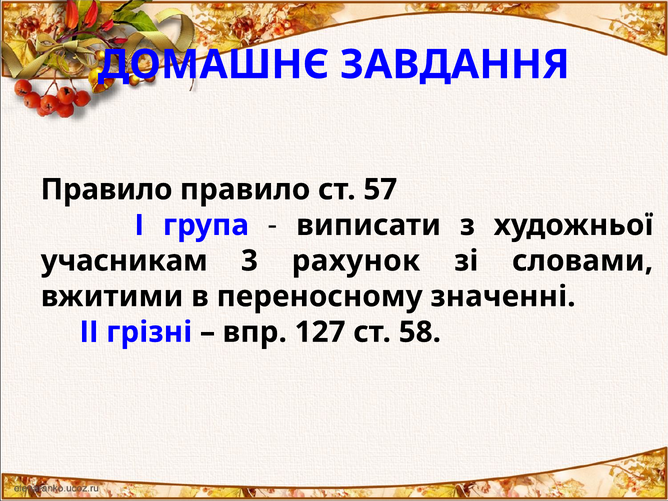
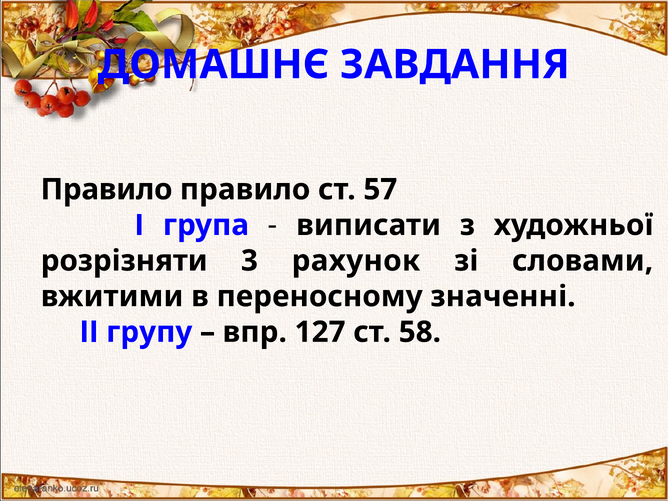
учасникам: учасникам -> розрізняти (124, 261)
грізні: грізні -> групу (149, 332)
